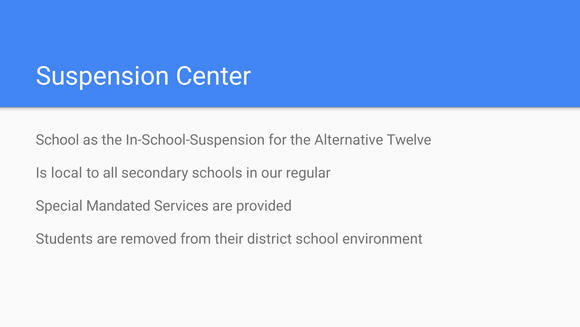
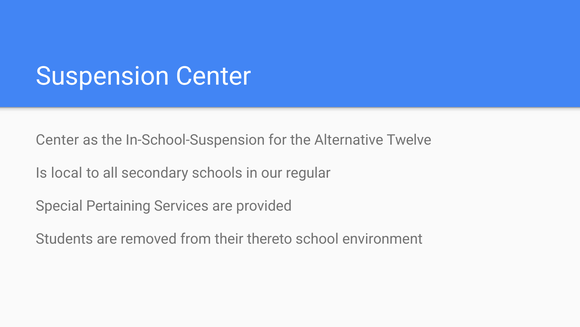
School: School -> Center (57, 140)
Mandated: Mandated -> Pertaining (118, 206)
district: district -> thereto (270, 238)
